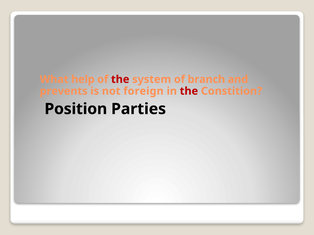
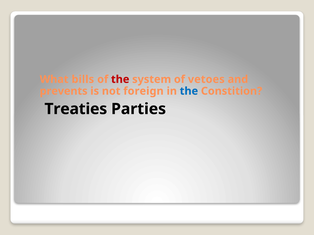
help: help -> bills (83, 79)
branch: branch -> vetoes (206, 79)
the colour: red -> blue (189, 91)
Position: Position -> Treaties (76, 109)
